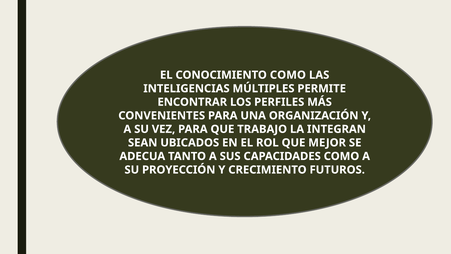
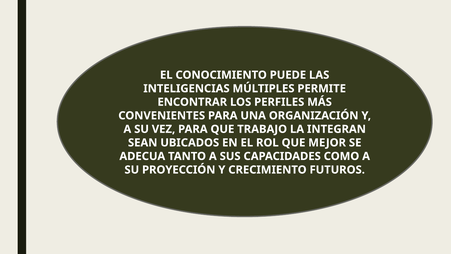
CONOCIMIENTO COMO: COMO -> PUEDE (288, 75)
